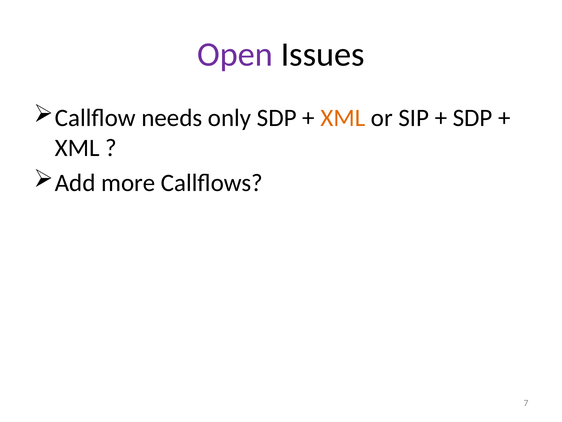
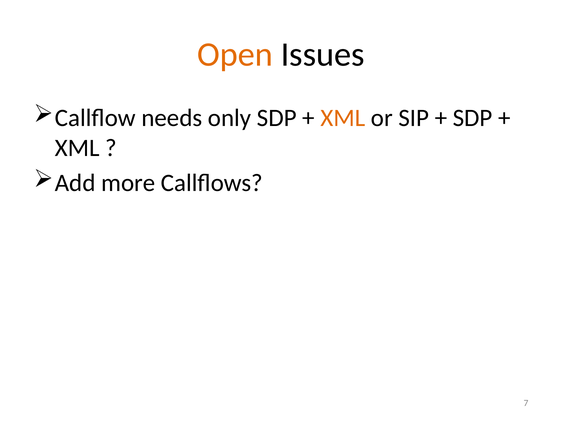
Open colour: purple -> orange (235, 54)
